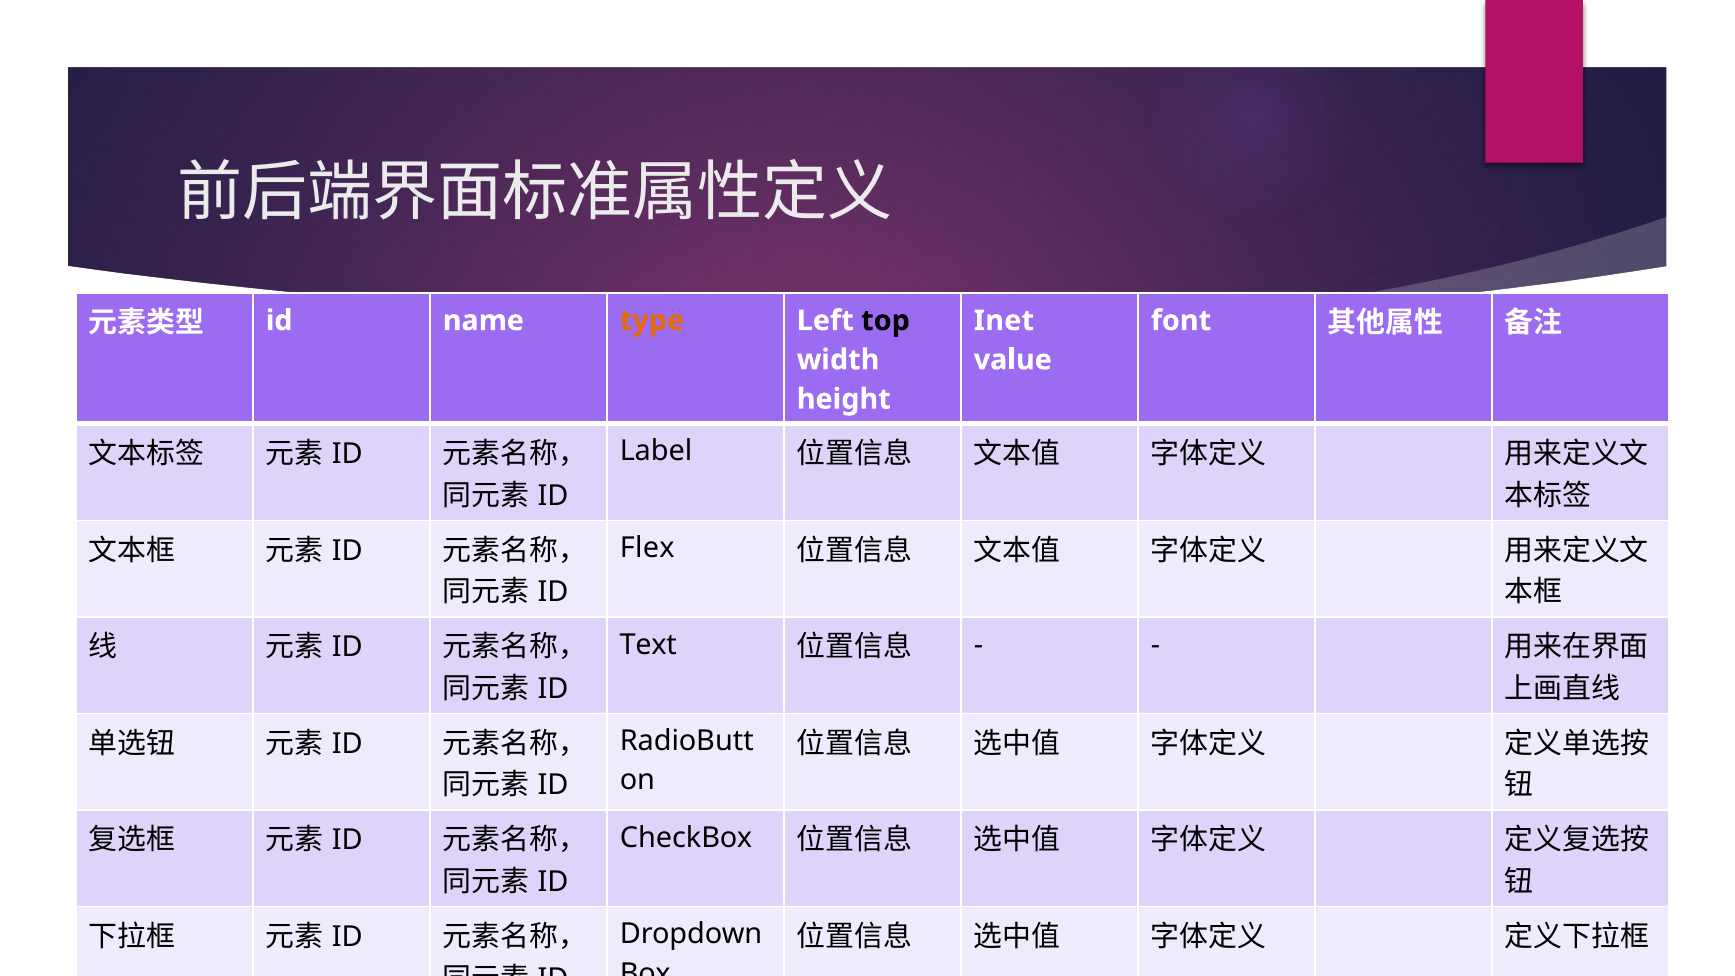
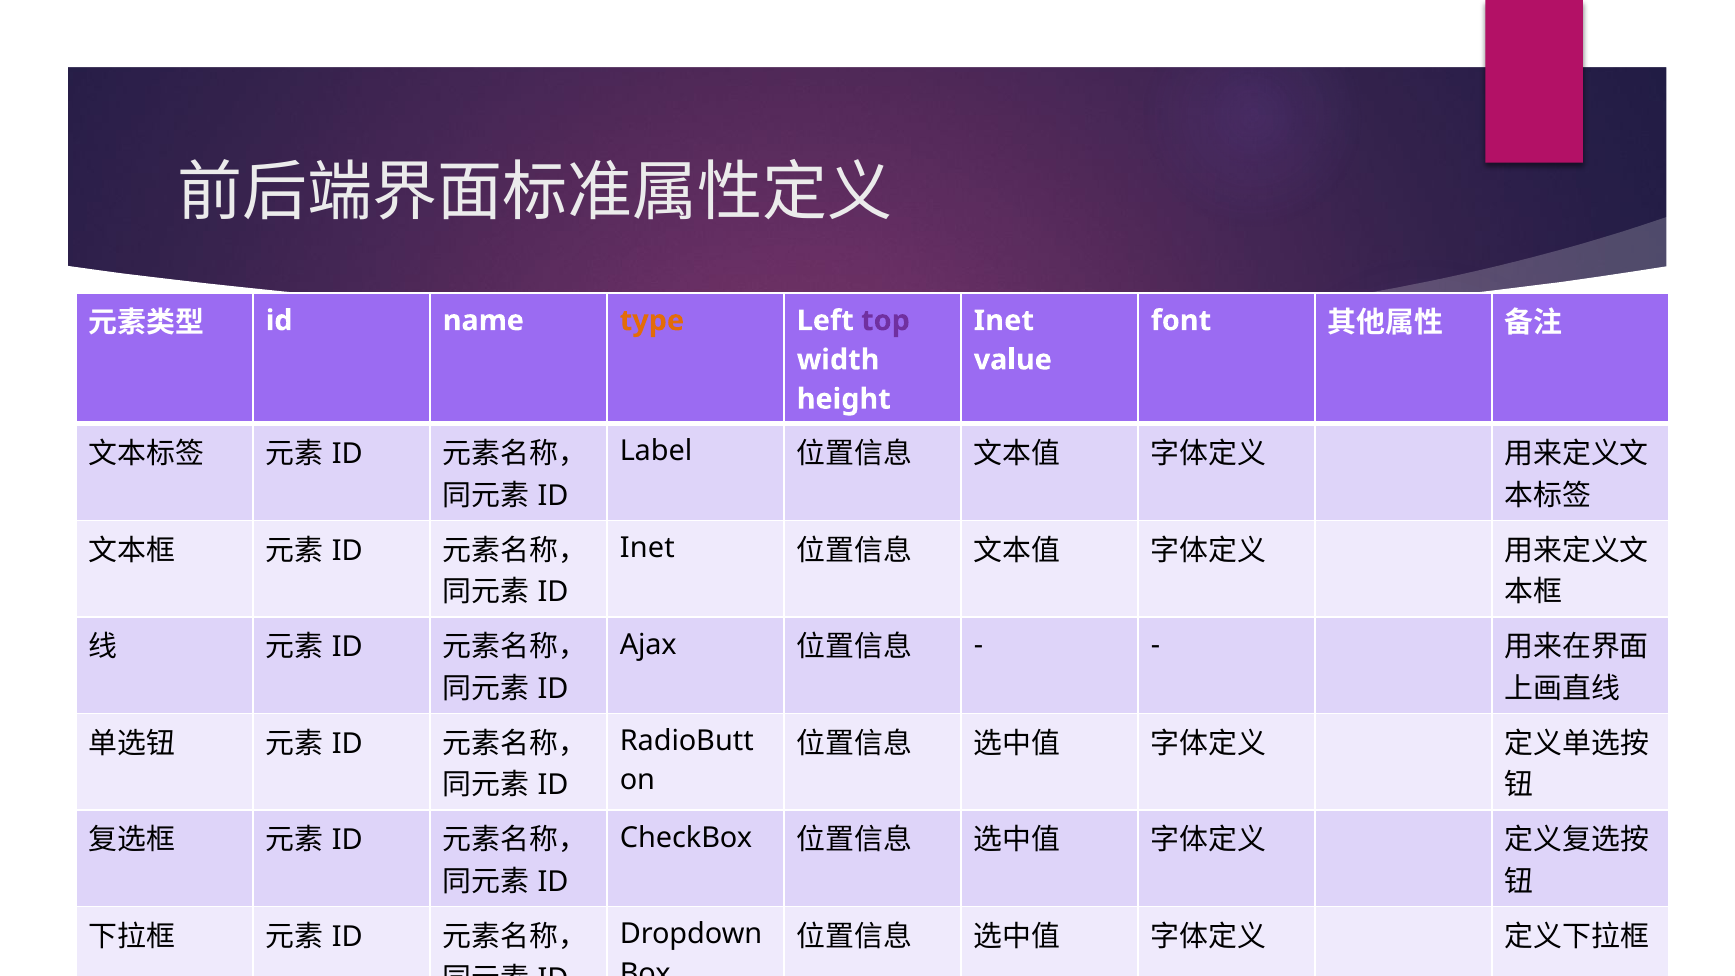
top colour: black -> purple (886, 321)
Flex: Flex -> Inet (647, 548)
Text: Text -> Ajax (648, 645)
